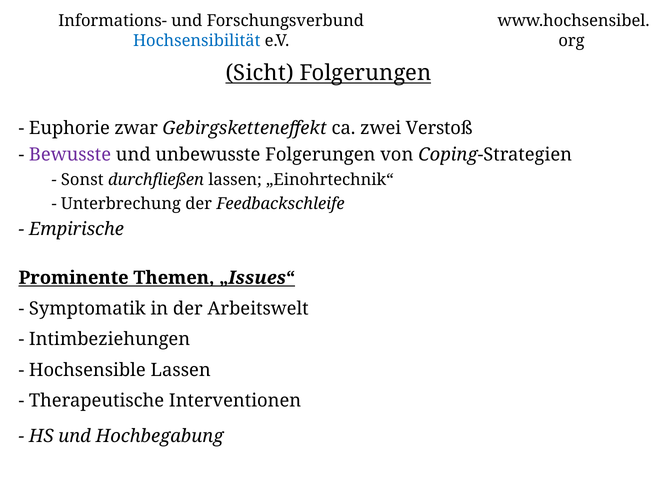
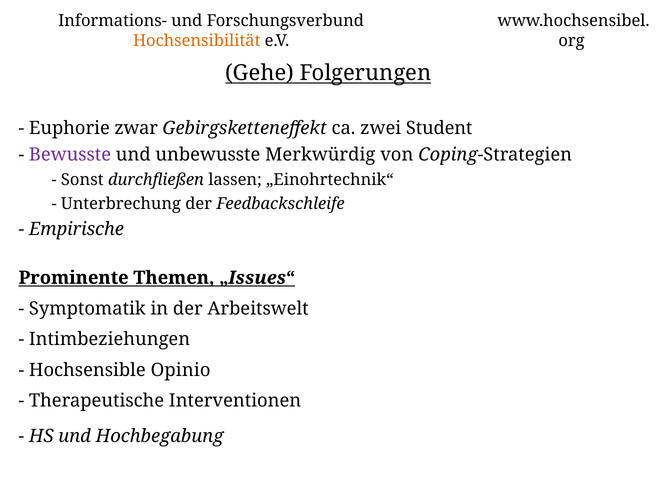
Hochsensibilität colour: blue -> orange (197, 41)
Sicht: Sicht -> Gehe (260, 73)
Verstoß: Verstoß -> Student (439, 128)
unbewusste Folgerungen: Folgerungen -> Merkwürdig (320, 155)
Hochsensible Lassen: Lassen -> Opinio (181, 370)
